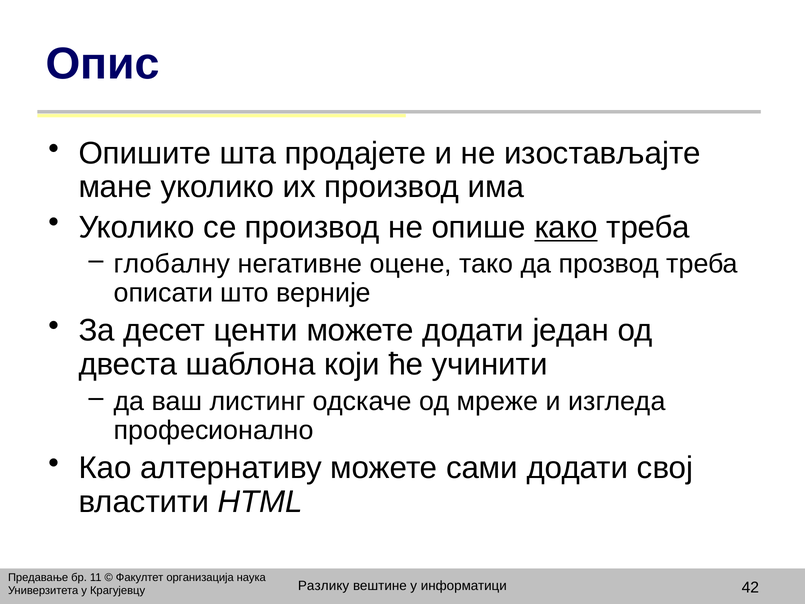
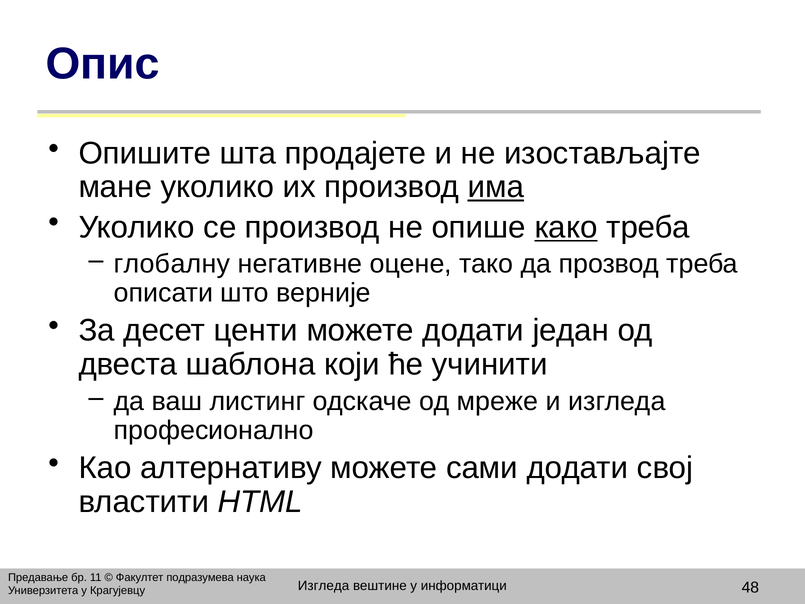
има underline: none -> present (496, 187)
организација: организација -> подразумева (200, 577)
Разлику: Разлику -> Изгледа (324, 586)
42: 42 -> 48 (750, 587)
